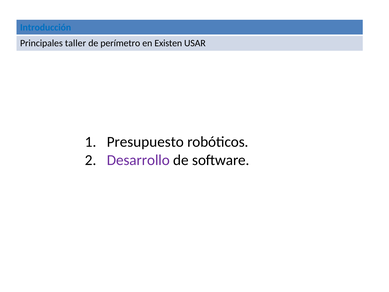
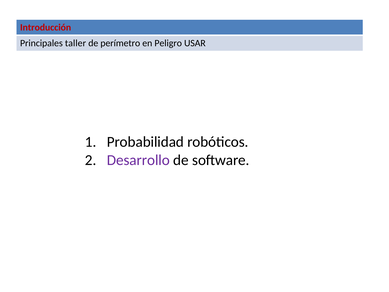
Introducción colour: blue -> red (46, 27)
Existen: Existen -> Peligro (168, 43)
Presupuesto: Presupuesto -> Probabilidad (145, 142)
